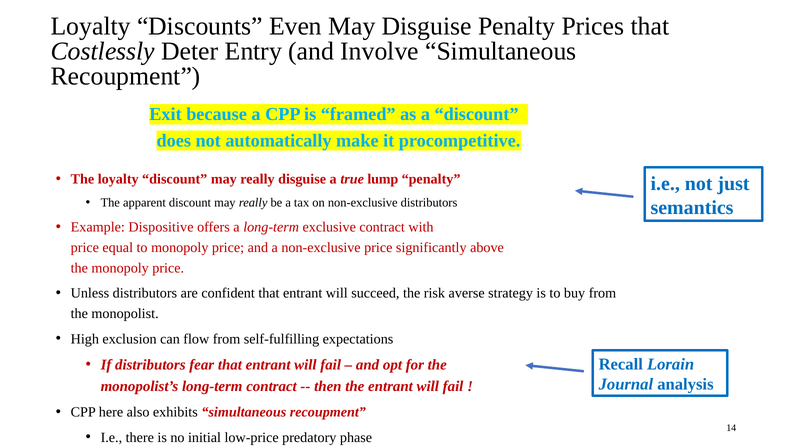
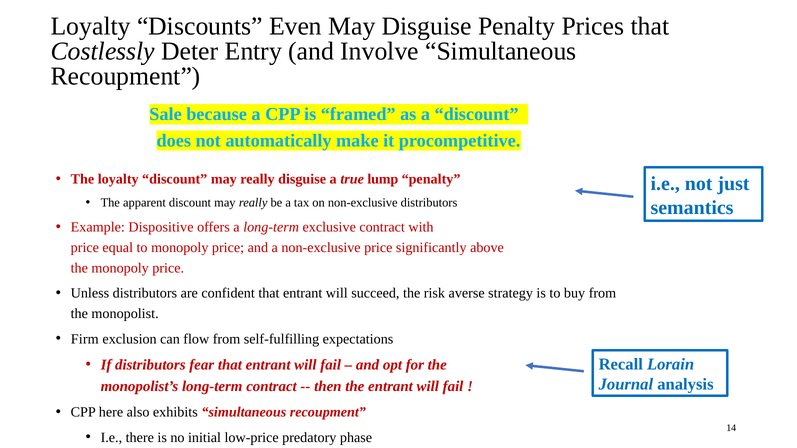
Exit: Exit -> Sale (166, 114)
High: High -> Firm (85, 339)
